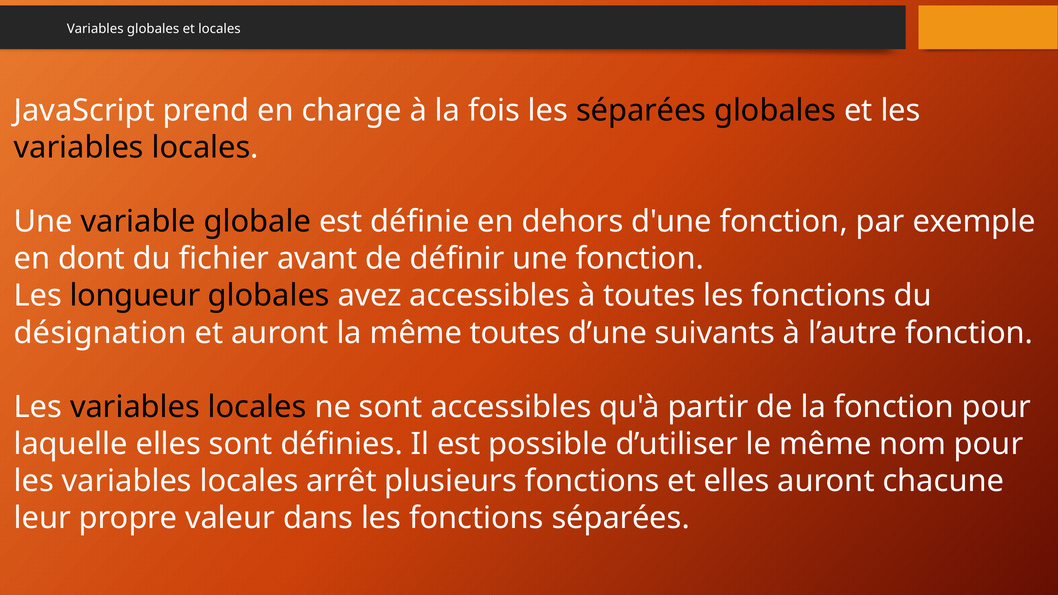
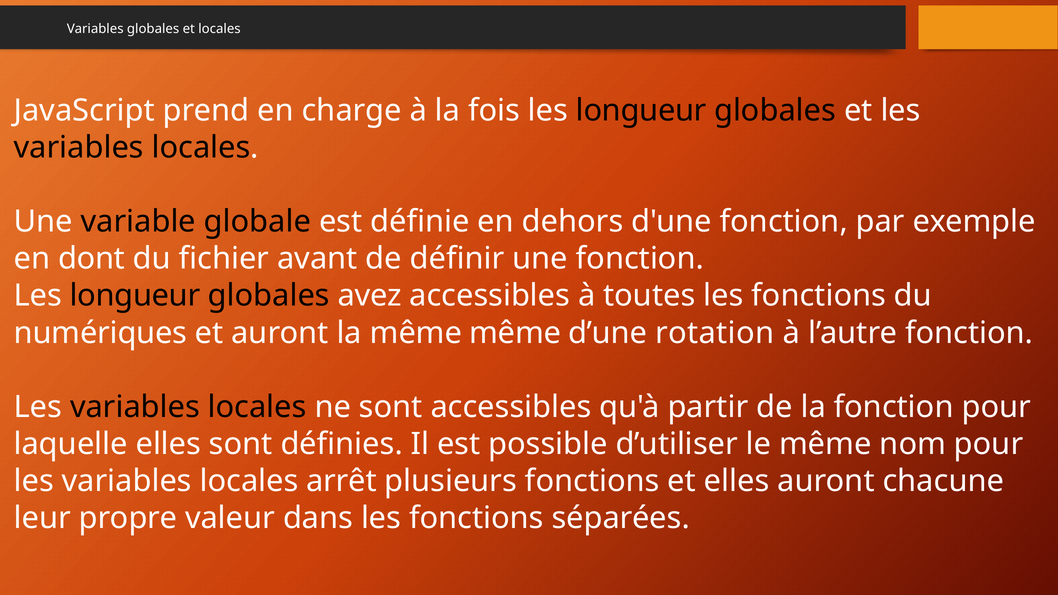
fois les séparées: séparées -> longueur (641, 111)
désignation: désignation -> numériques (100, 333)
même toutes: toutes -> même (515, 333)
suivants: suivants -> rotation (715, 333)
